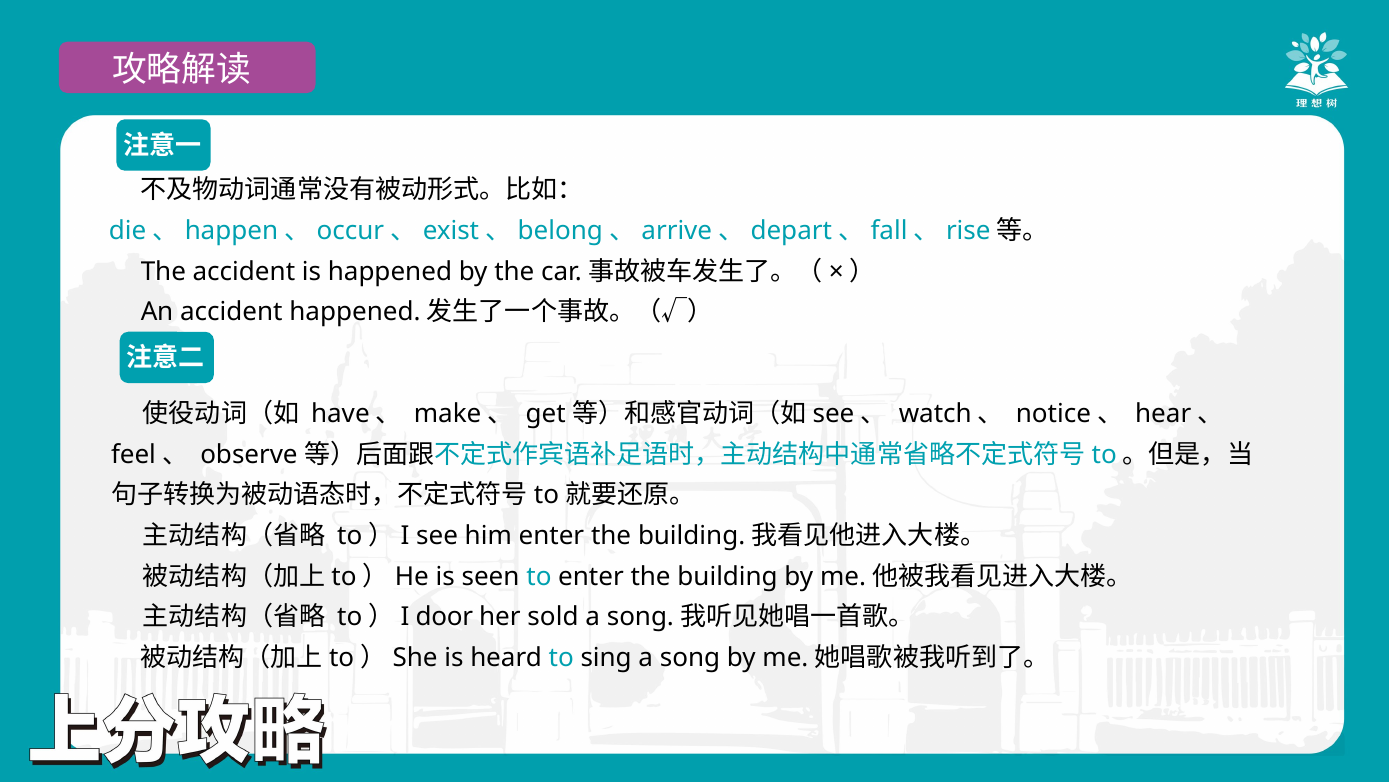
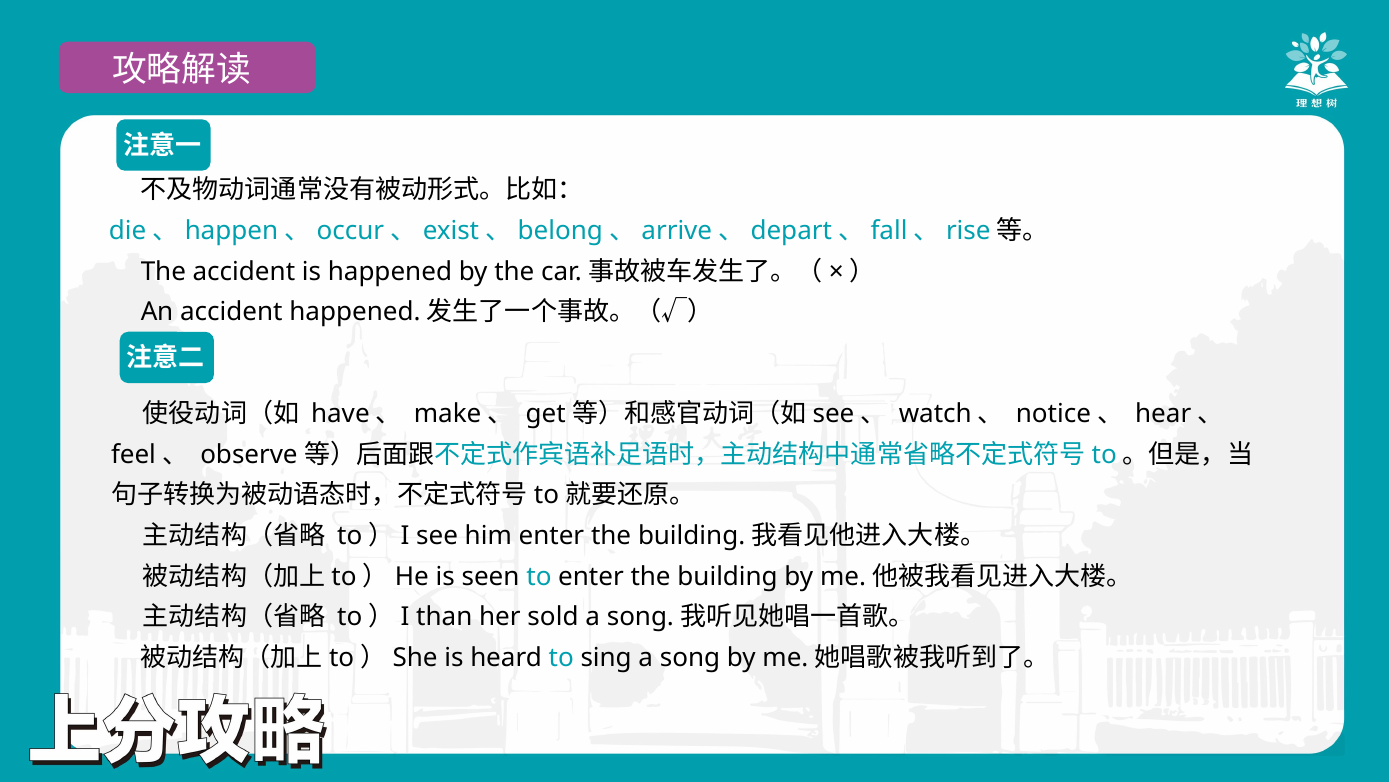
door: door -> than (444, 617)
